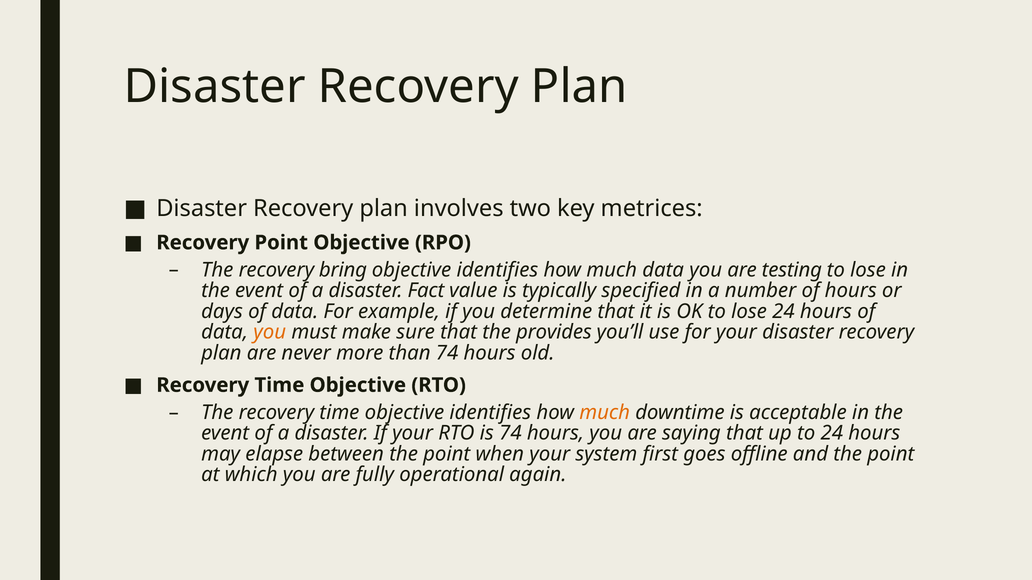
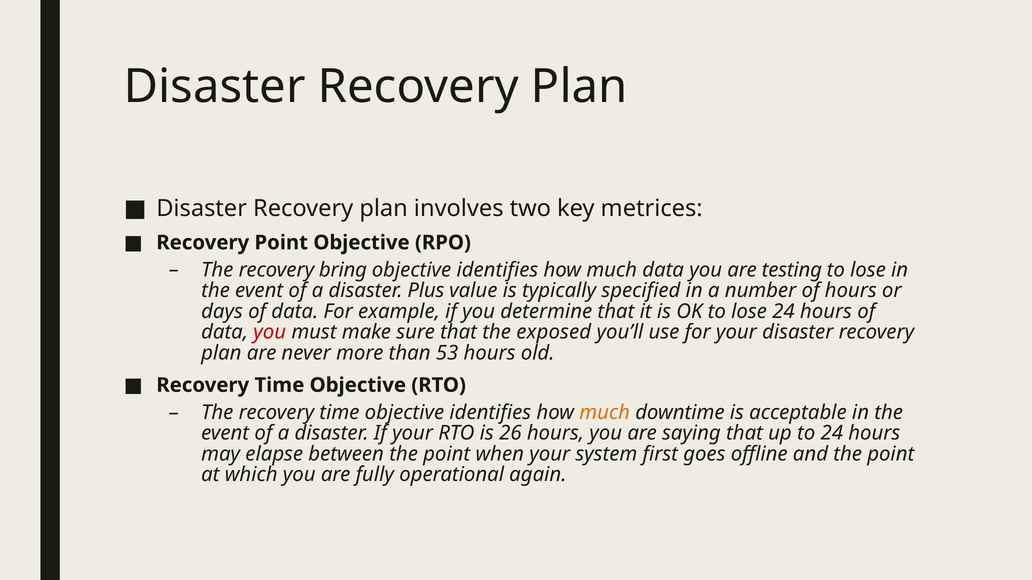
Fact: Fact -> Plus (426, 291)
you colour: orange -> red (270, 332)
provides: provides -> exposed (554, 332)
than 74: 74 -> 53 (447, 353)
is 74: 74 -> 26 (510, 434)
